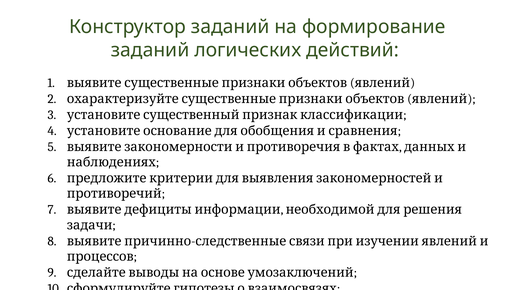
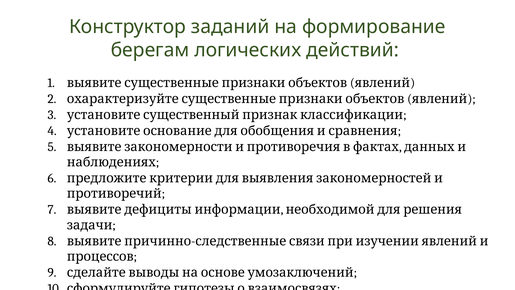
заданий: заданий -> берегам (150, 50)
